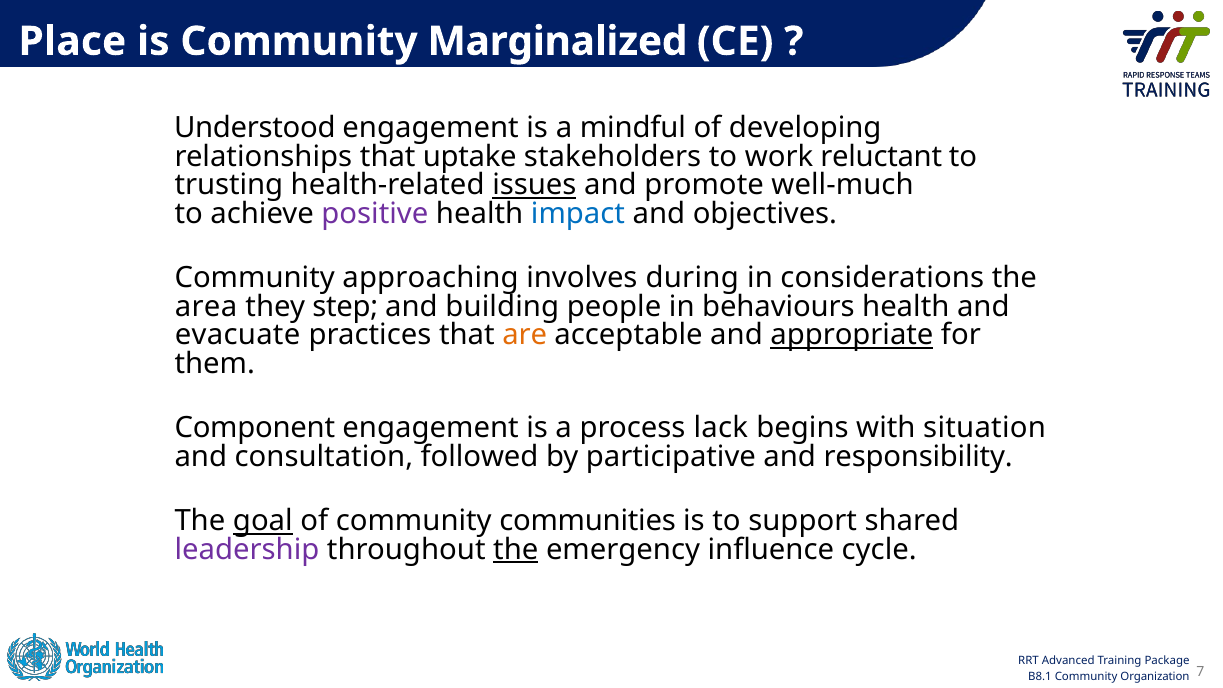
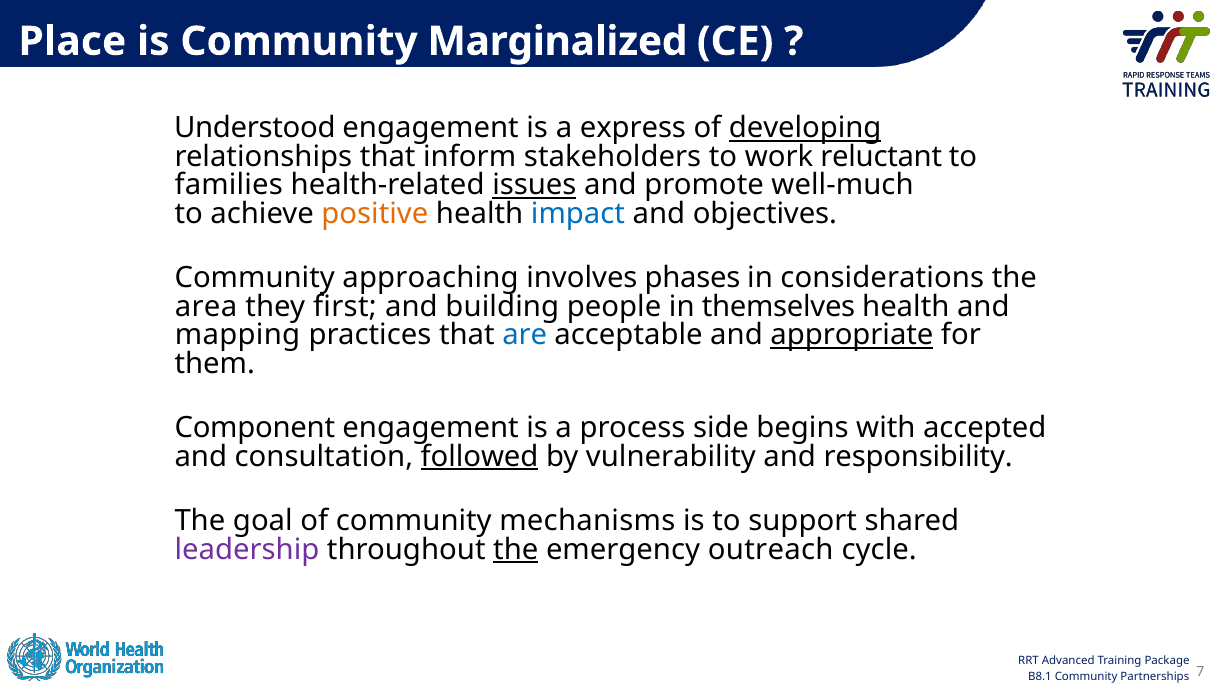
mindful: mindful -> express (633, 128)
developing underline: none -> present (805, 128)
uptake: uptake -> inform (470, 157)
trusting: trusting -> families (229, 185)
positive colour: purple -> orange (375, 214)
during: during -> phases (693, 278)
step: step -> first (345, 307)
behaviours: behaviours -> themselves (779, 307)
evacuate: evacuate -> mapping (238, 335)
are colour: orange -> blue (525, 335)
lack: lack -> side (721, 428)
situation: situation -> accepted (985, 428)
followed underline: none -> present (480, 457)
participative: participative -> vulnerability (671, 457)
goal underline: present -> none (263, 521)
communities: communities -> mechanisms (587, 521)
influence: influence -> outreach (771, 550)
Organization: Organization -> Partnerships (1155, 677)
